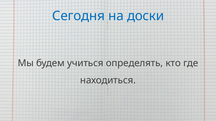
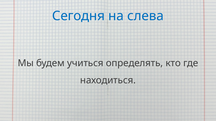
доски: доски -> слева (145, 16)
